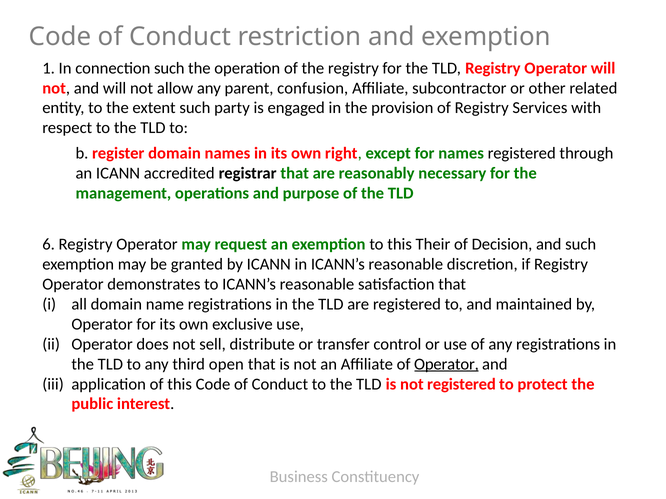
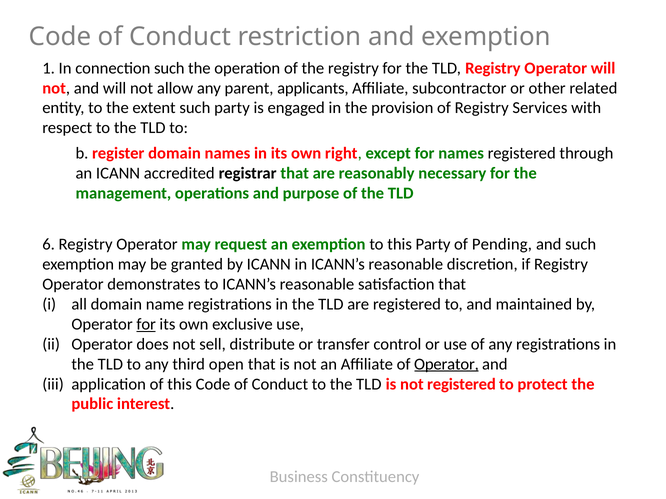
confusion: confusion -> applicants (313, 88)
this Their: Their -> Party (433, 245)
Decision: Decision -> Pending (502, 245)
for underline: none -> present (146, 324)
